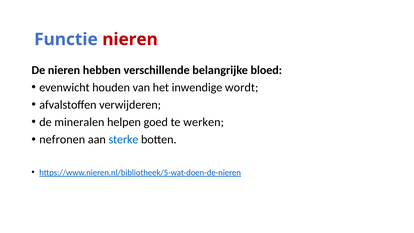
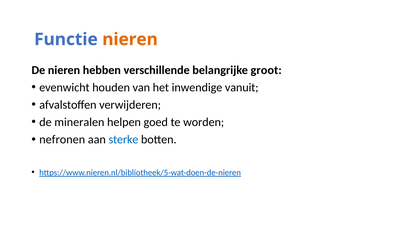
nieren colour: red -> orange (130, 39)
bloed: bloed -> groot (266, 70)
wordt: wordt -> vanuit (242, 87)
werken: werken -> worden (204, 122)
